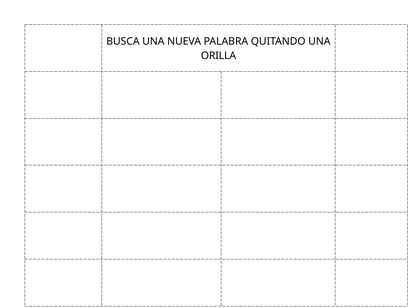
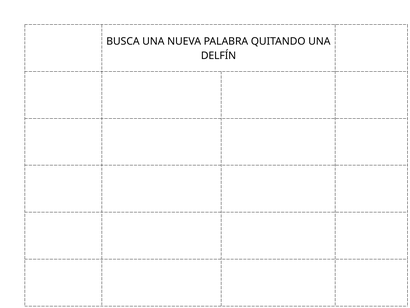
ORILLA: ORILLA -> DELFÍN (219, 56)
